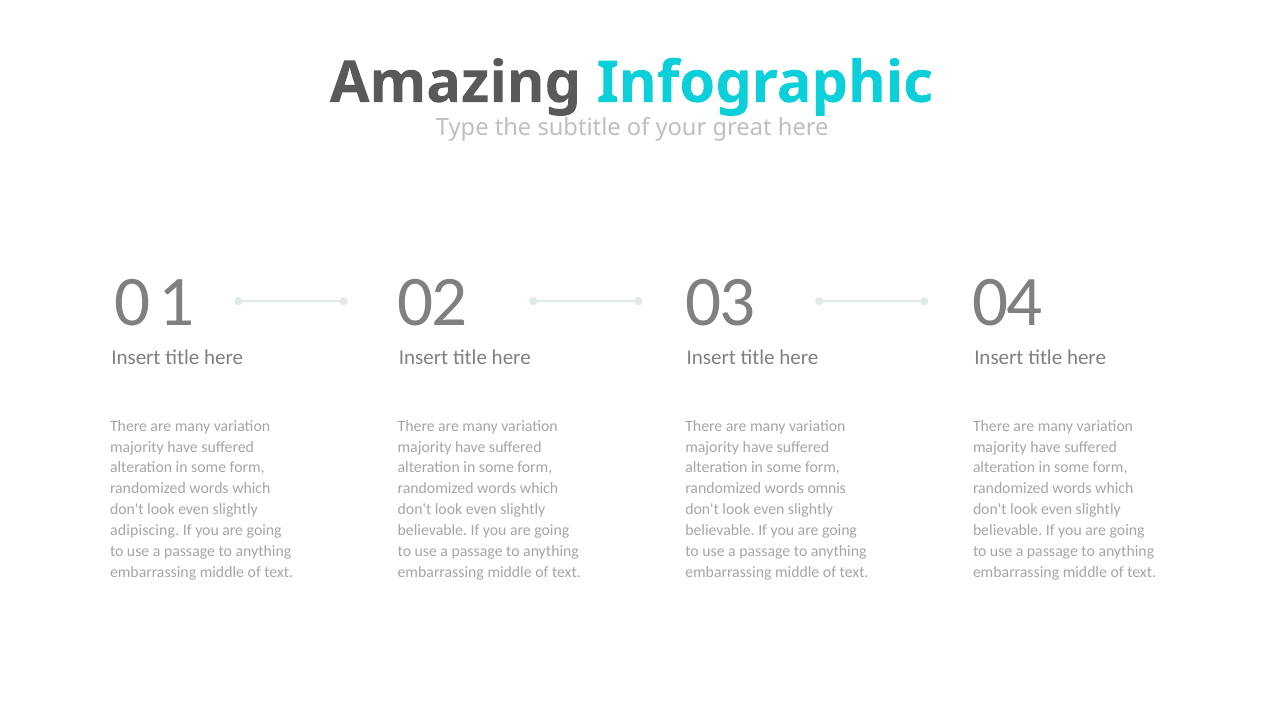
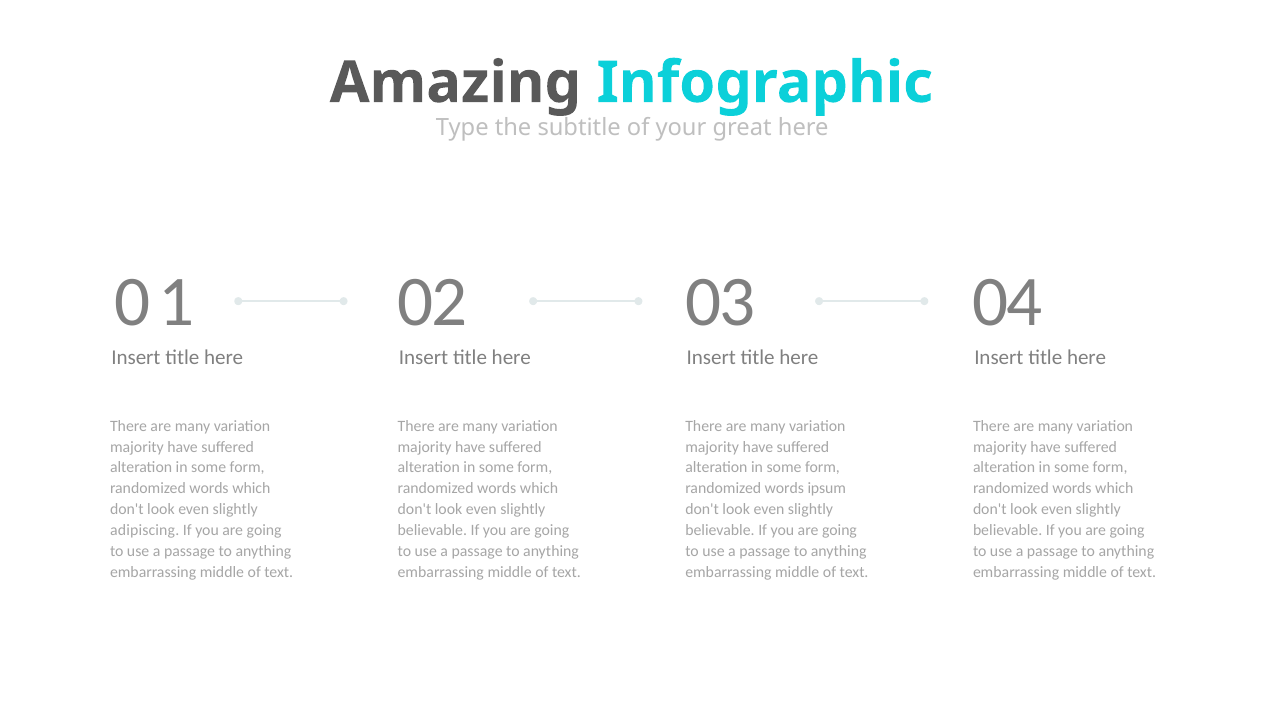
omnis: omnis -> ipsum (827, 488)
